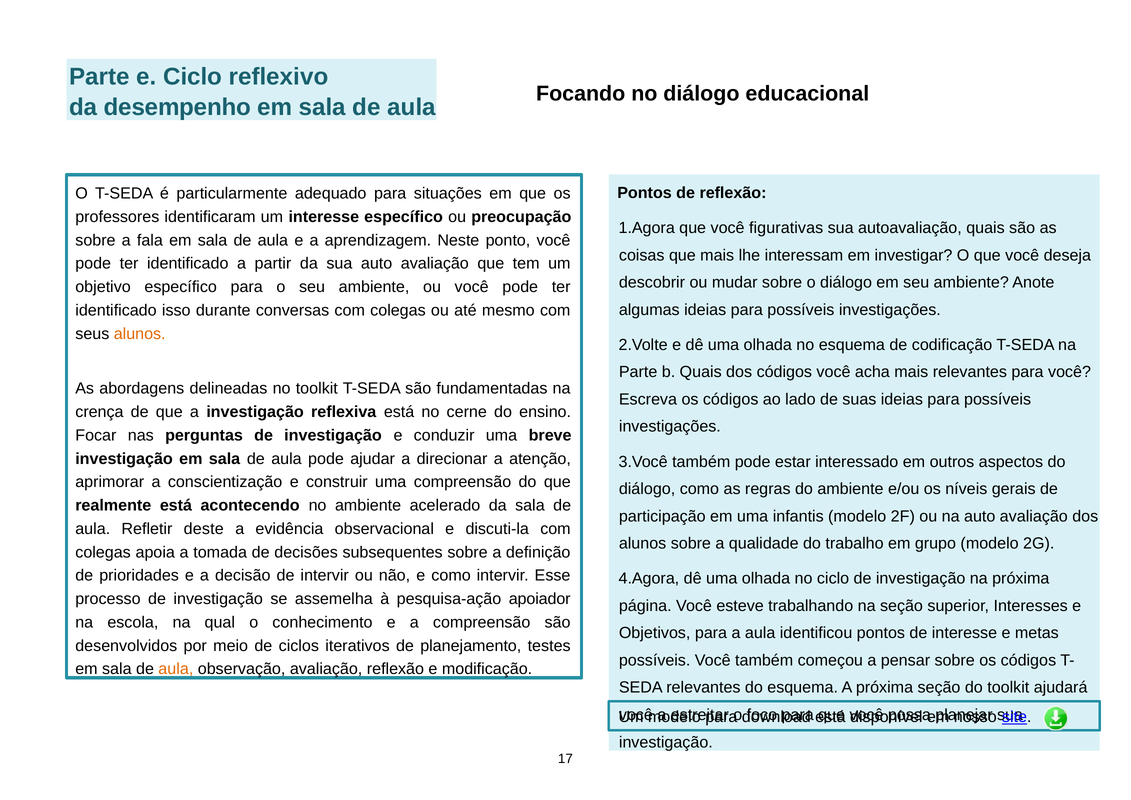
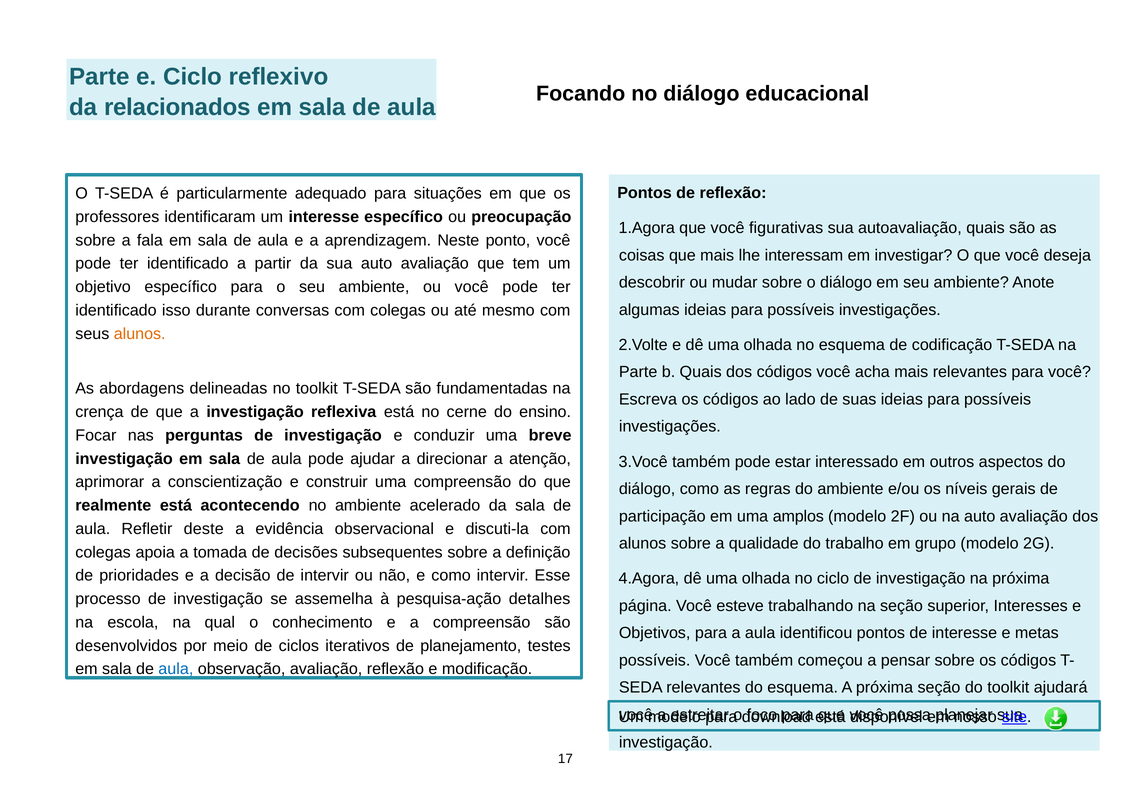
desempenho: desempenho -> relacionados (177, 107)
infantis: infantis -> amplos (798, 516)
apoiador: apoiador -> detalhes (540, 599)
aula colour: orange -> blue (176, 669)
